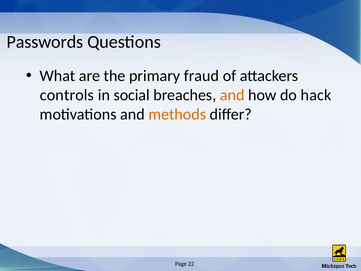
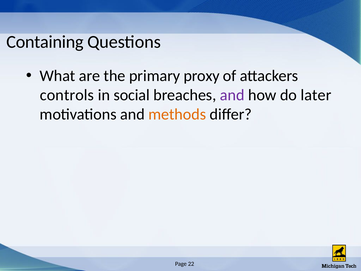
Passwords: Passwords -> Containing (45, 42)
fraud: fraud -> proxy (202, 76)
and colour: orange -> purple (232, 95)
hack: hack -> later (316, 95)
